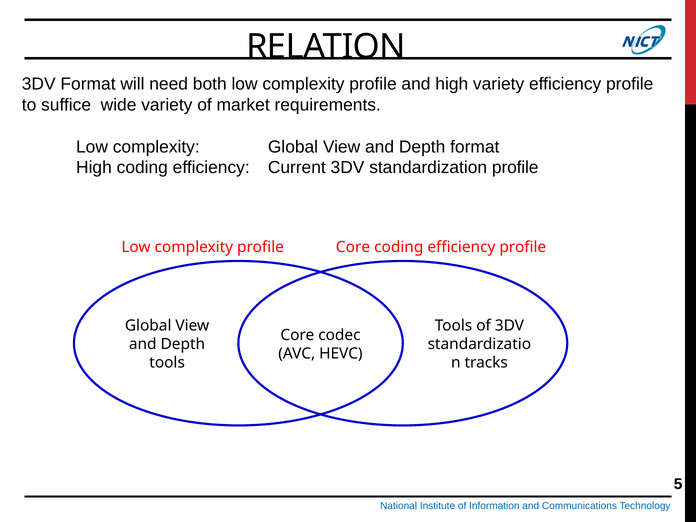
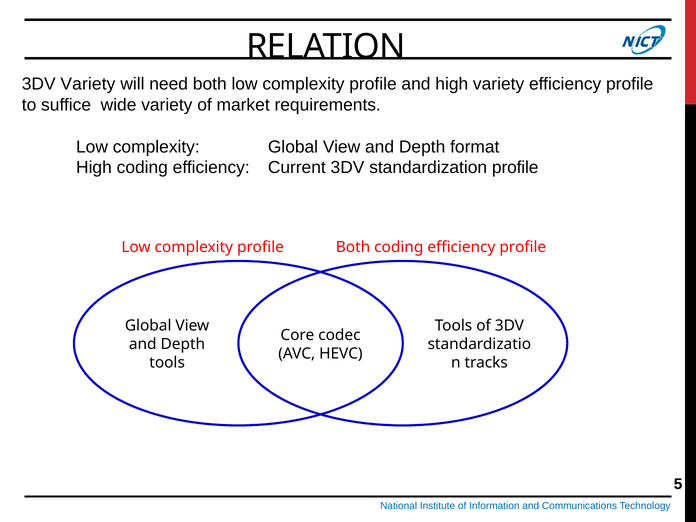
3DV Format: Format -> Variety (88, 84)
complexity profile Core: Core -> Both (353, 247)
